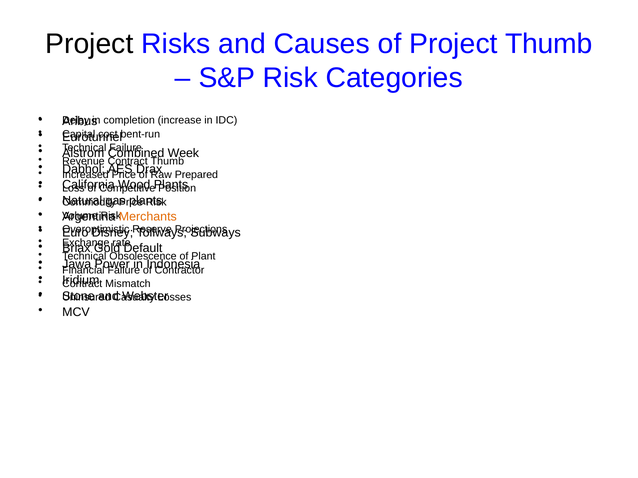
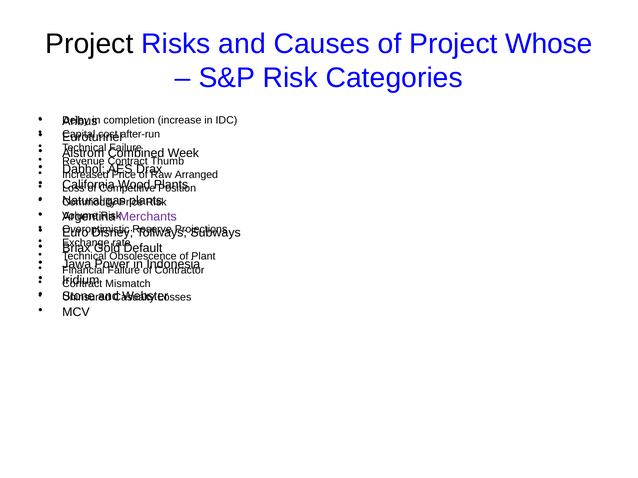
Project Thumb: Thumb -> Whose (549, 44)
bent-run: bent-run -> after-run (140, 134)
Prepared: Prepared -> Arranged (196, 175)
Merchants colour: orange -> purple (148, 217)
